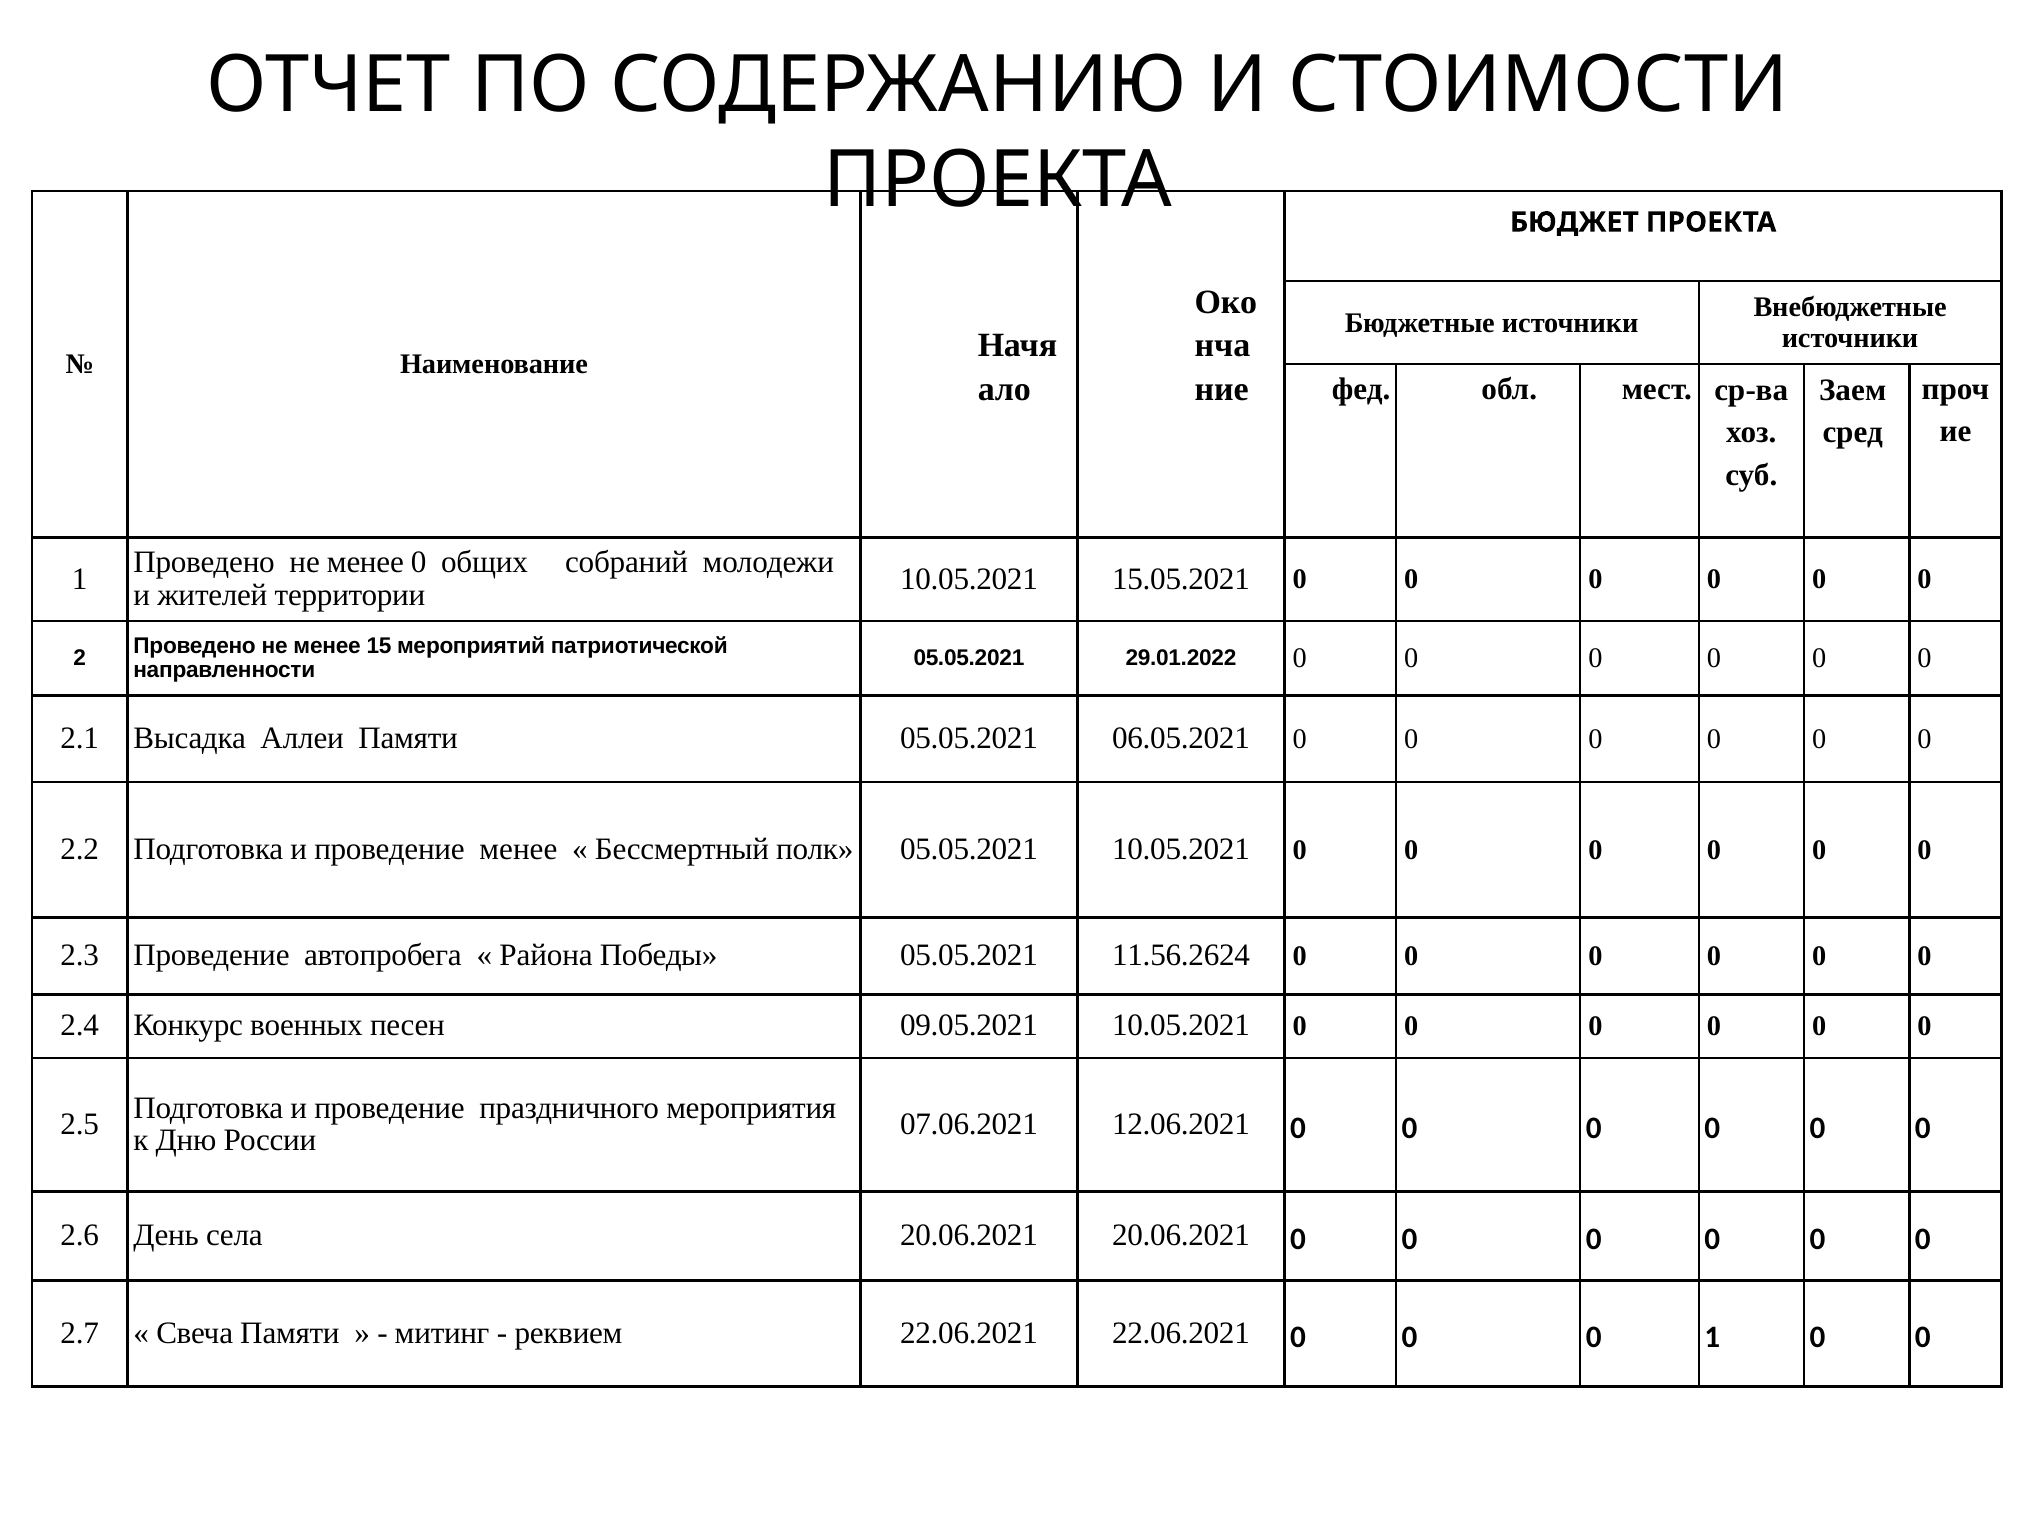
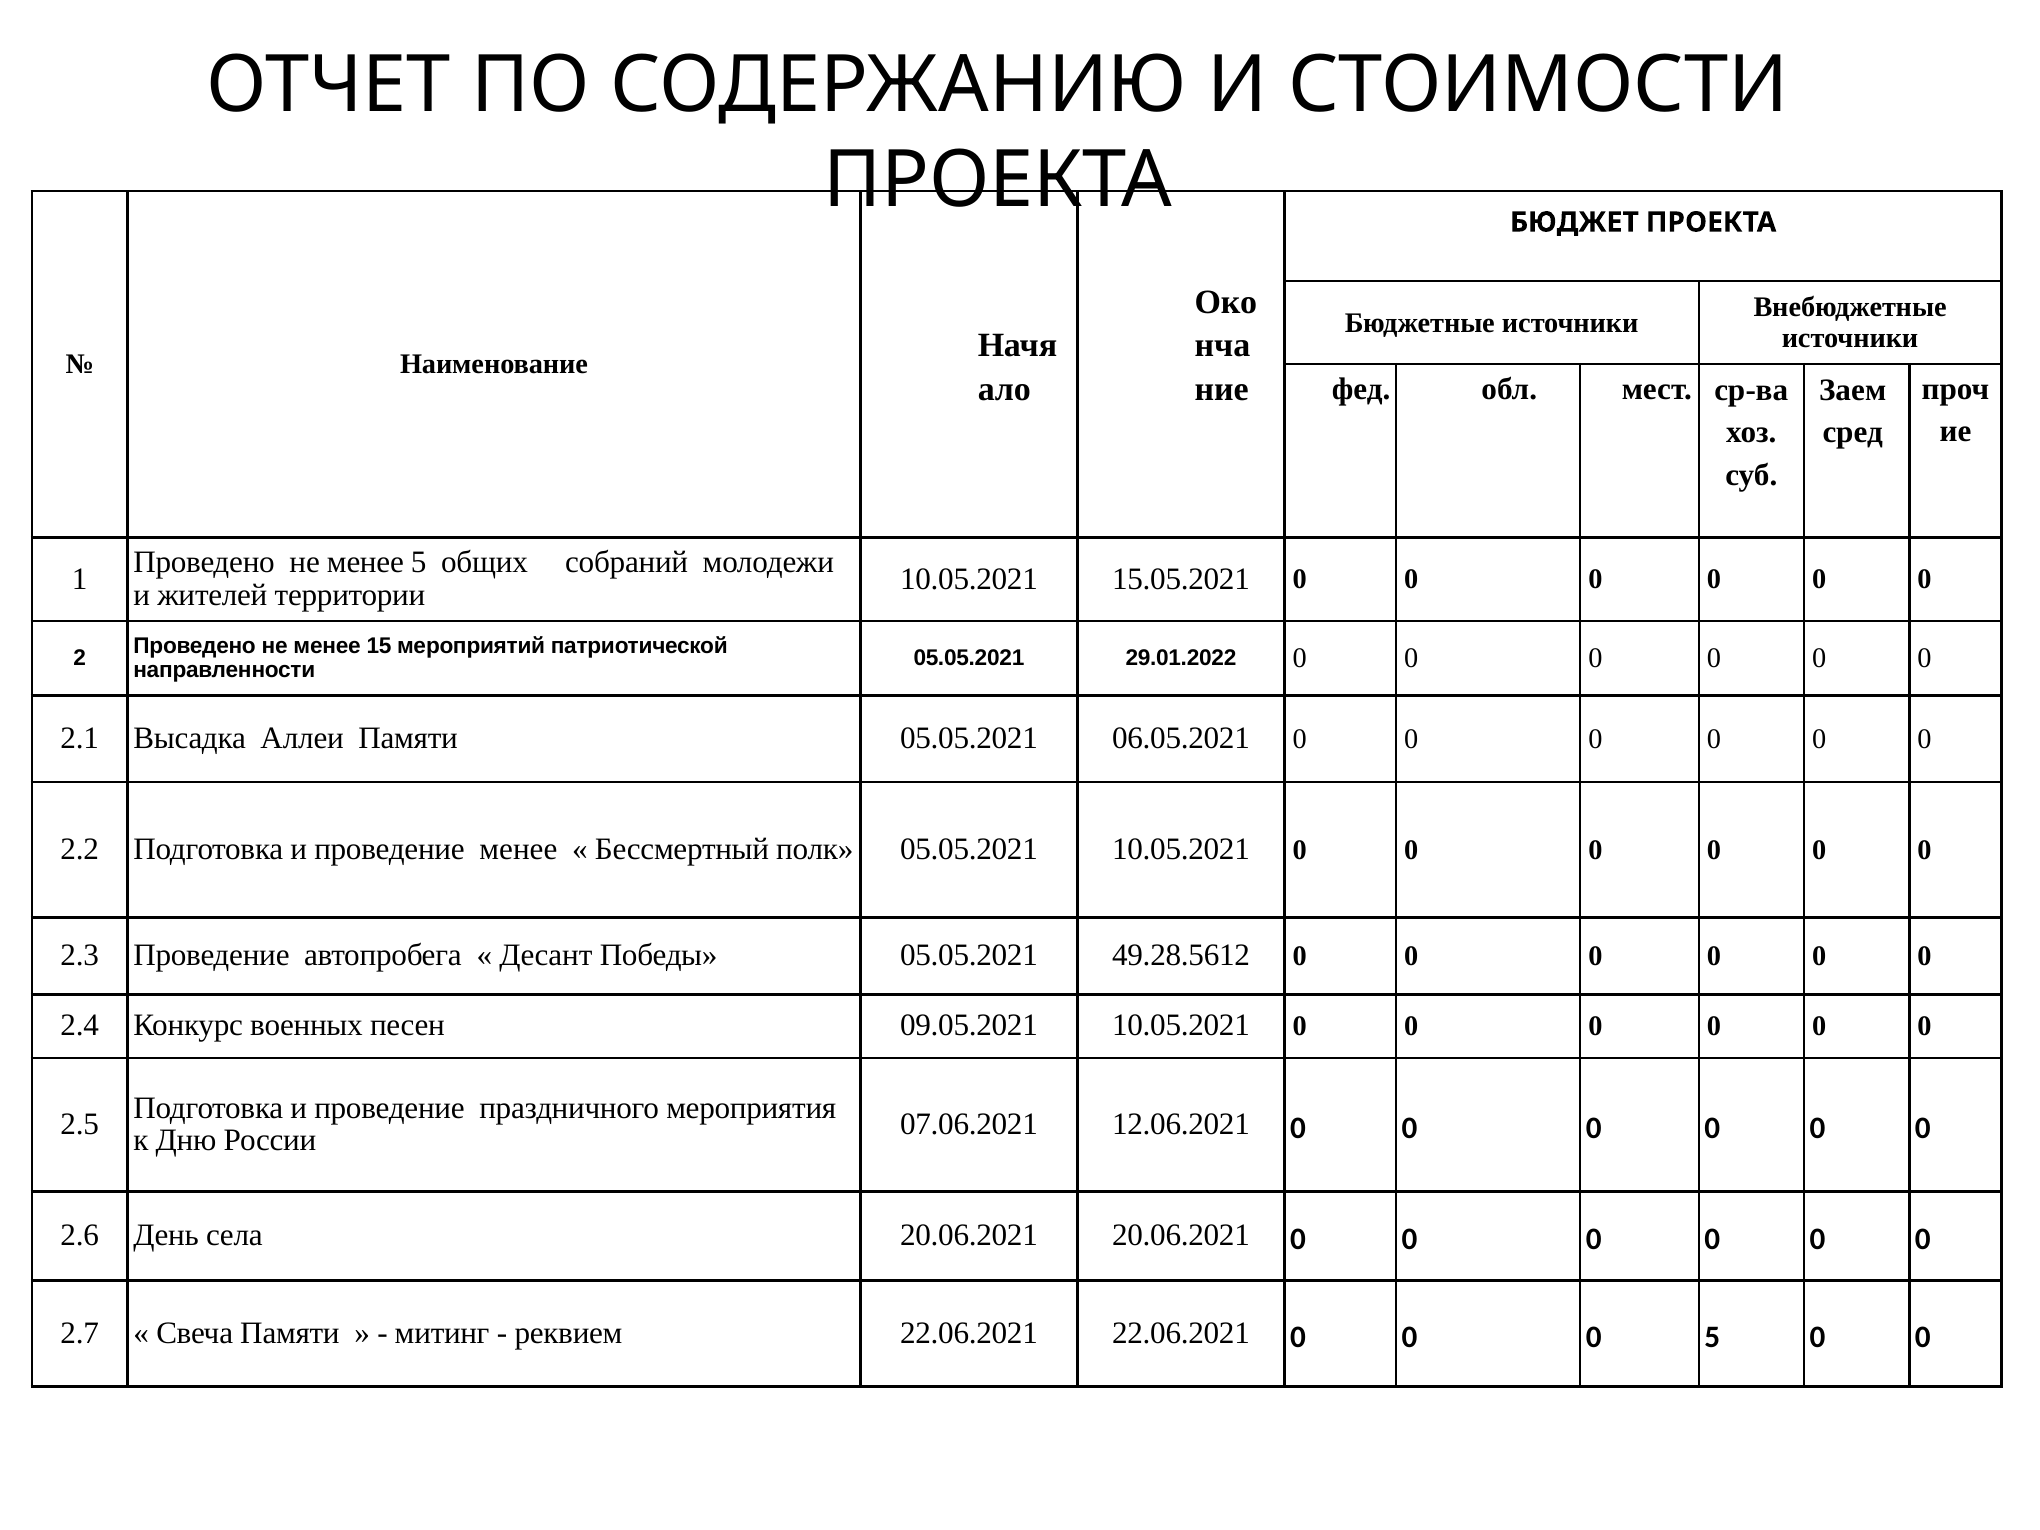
менее 0: 0 -> 5 (419, 563)
Района: Района -> Десант (546, 955)
11.56.2624: 11.56.2624 -> 49.28.5612 (1181, 955)
0 1: 1 -> 5 (1712, 1337)
